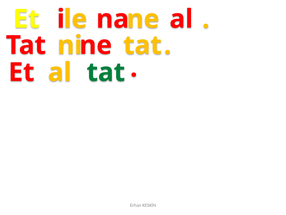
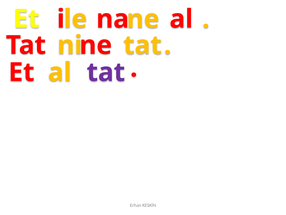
tat colour: green -> purple (106, 72)
